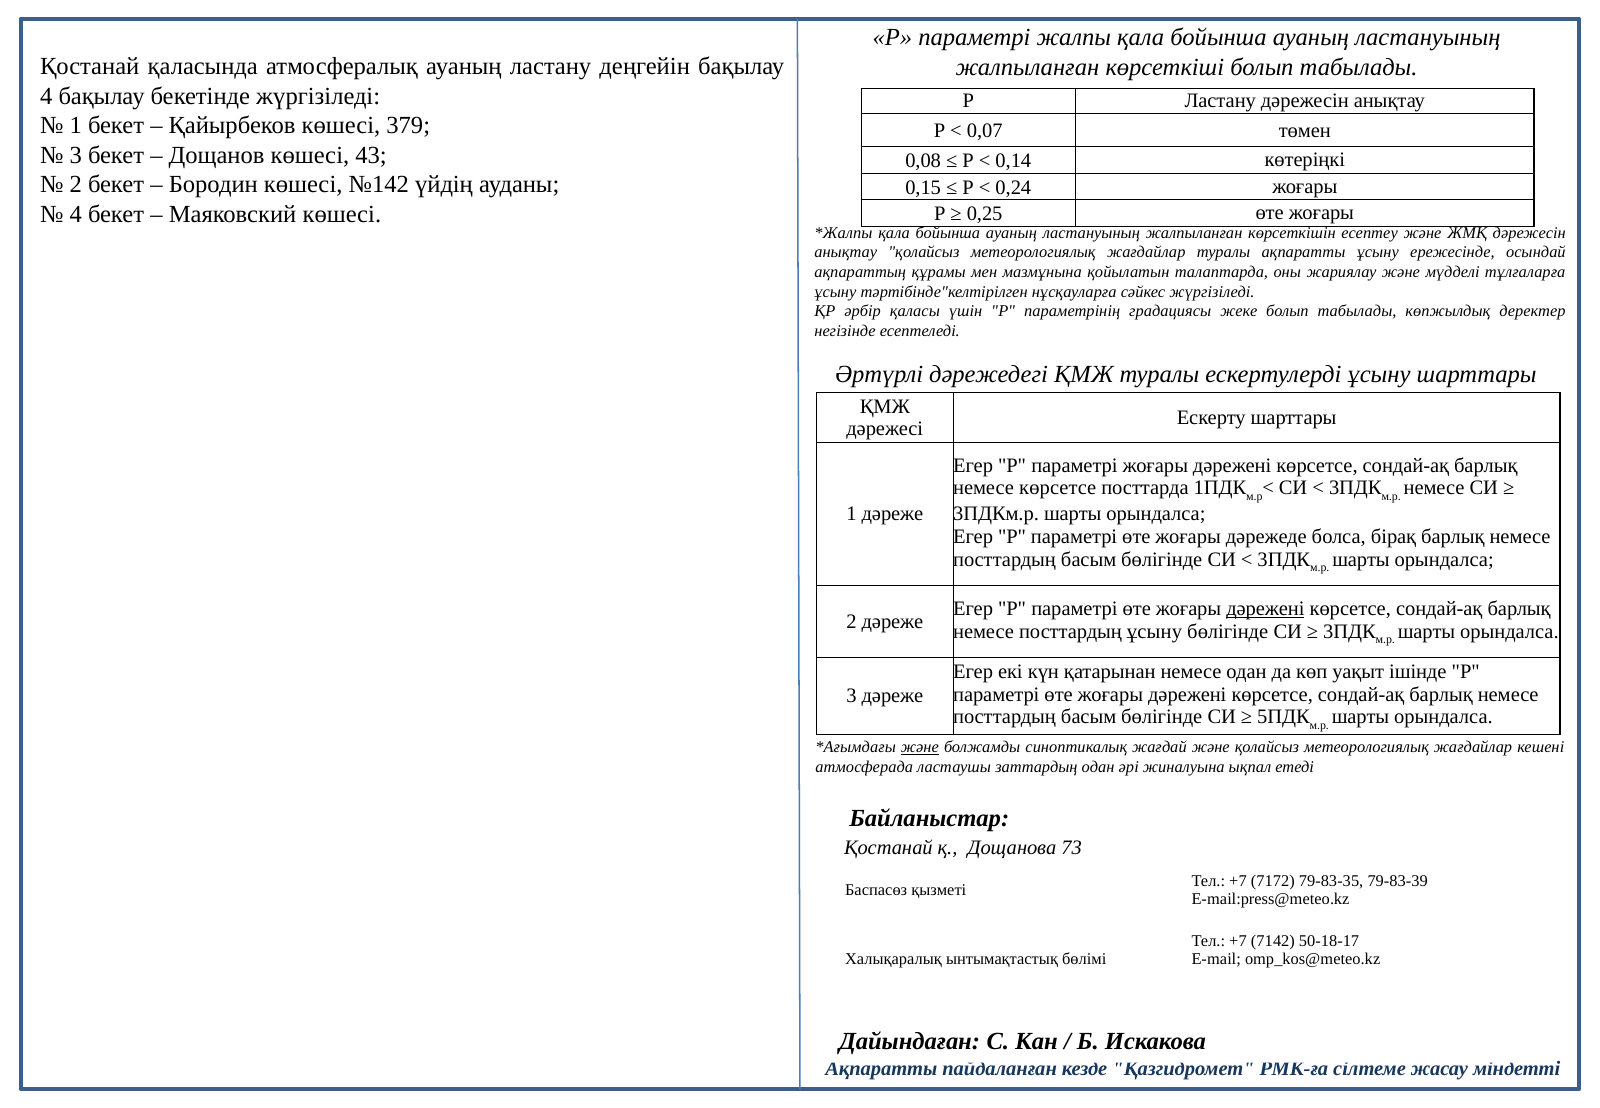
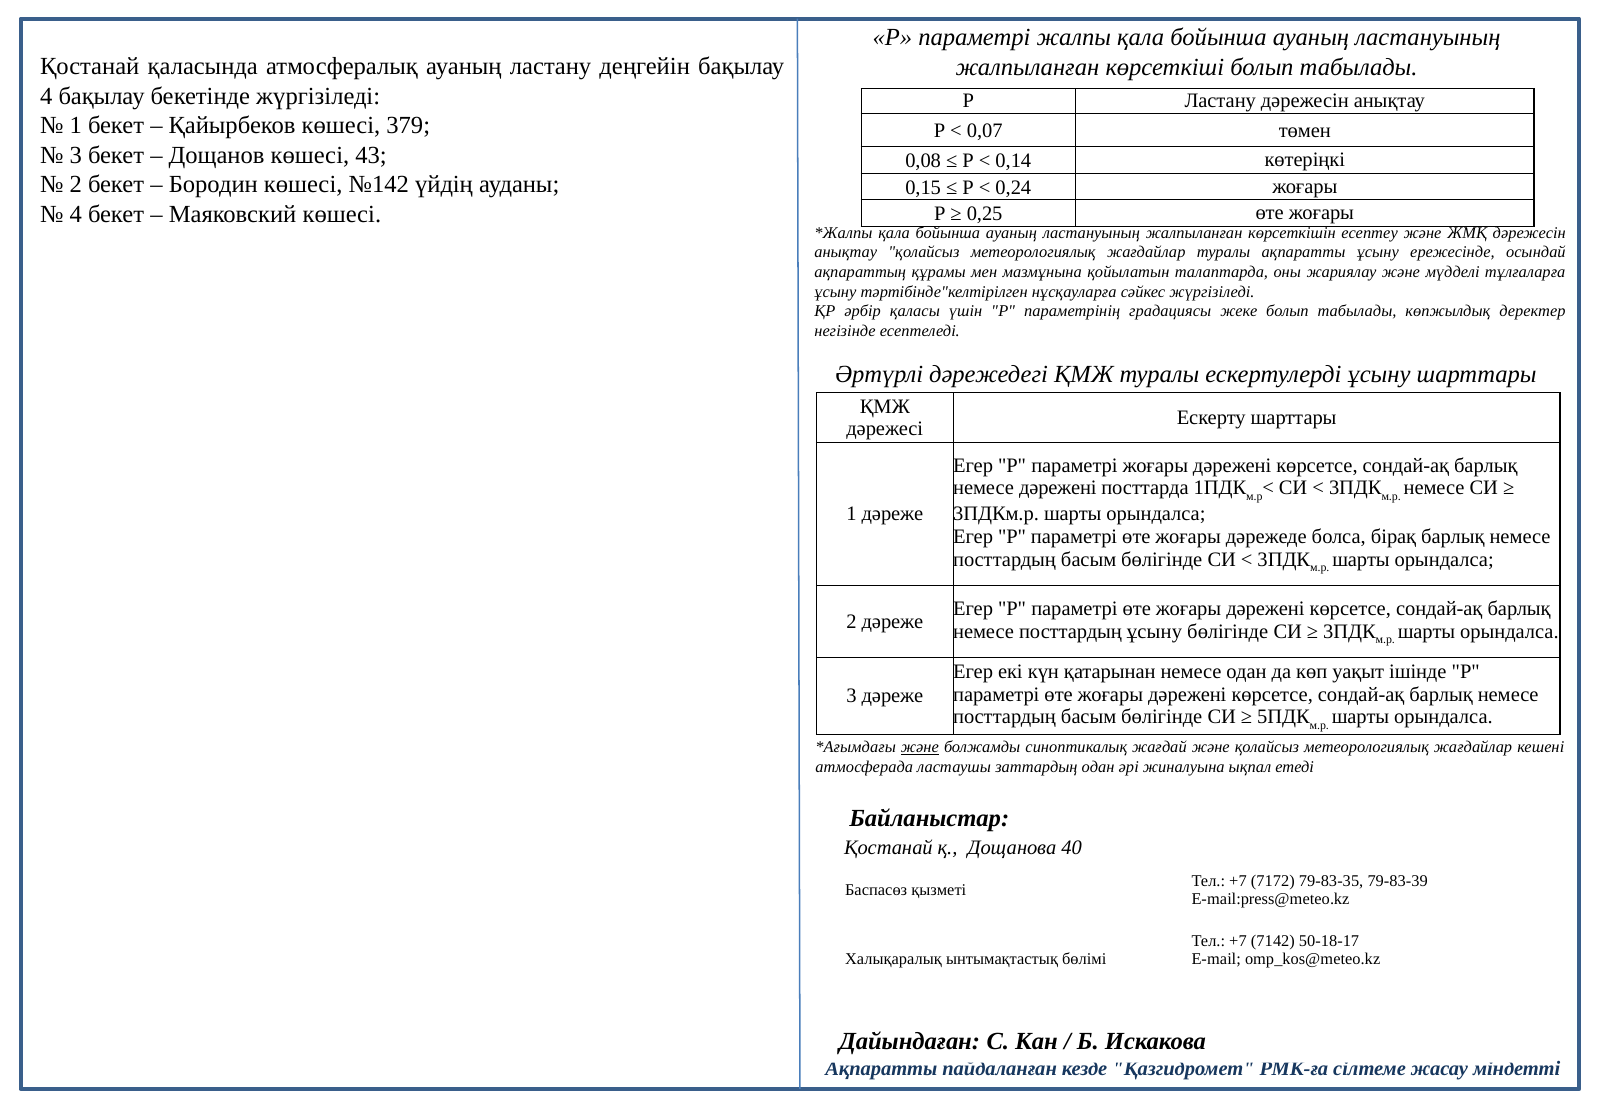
немесе көрсетсе: көрсетсе -> дәрежені (1058, 488)
дәрежені underline: present -> none (1265, 608)
73: 73 -> 40 (1072, 848)
